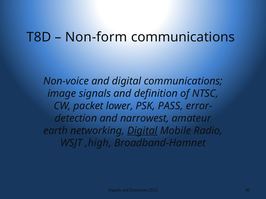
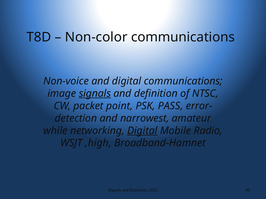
Non-form: Non-form -> Non-color (96, 37)
signals underline: none -> present (95, 94)
lower: lower -> point (119, 106)
earth: earth -> while (55, 131)
